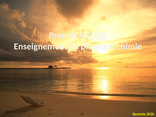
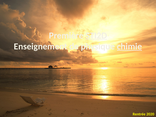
chimie underline: none -> present (129, 46)
